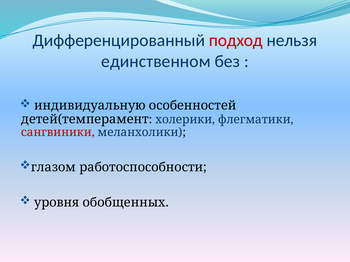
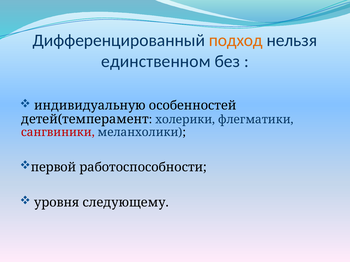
подход colour: red -> orange (236, 40)
глазом: глазом -> первой (53, 167)
обобщенных: обобщенных -> следующему (126, 203)
